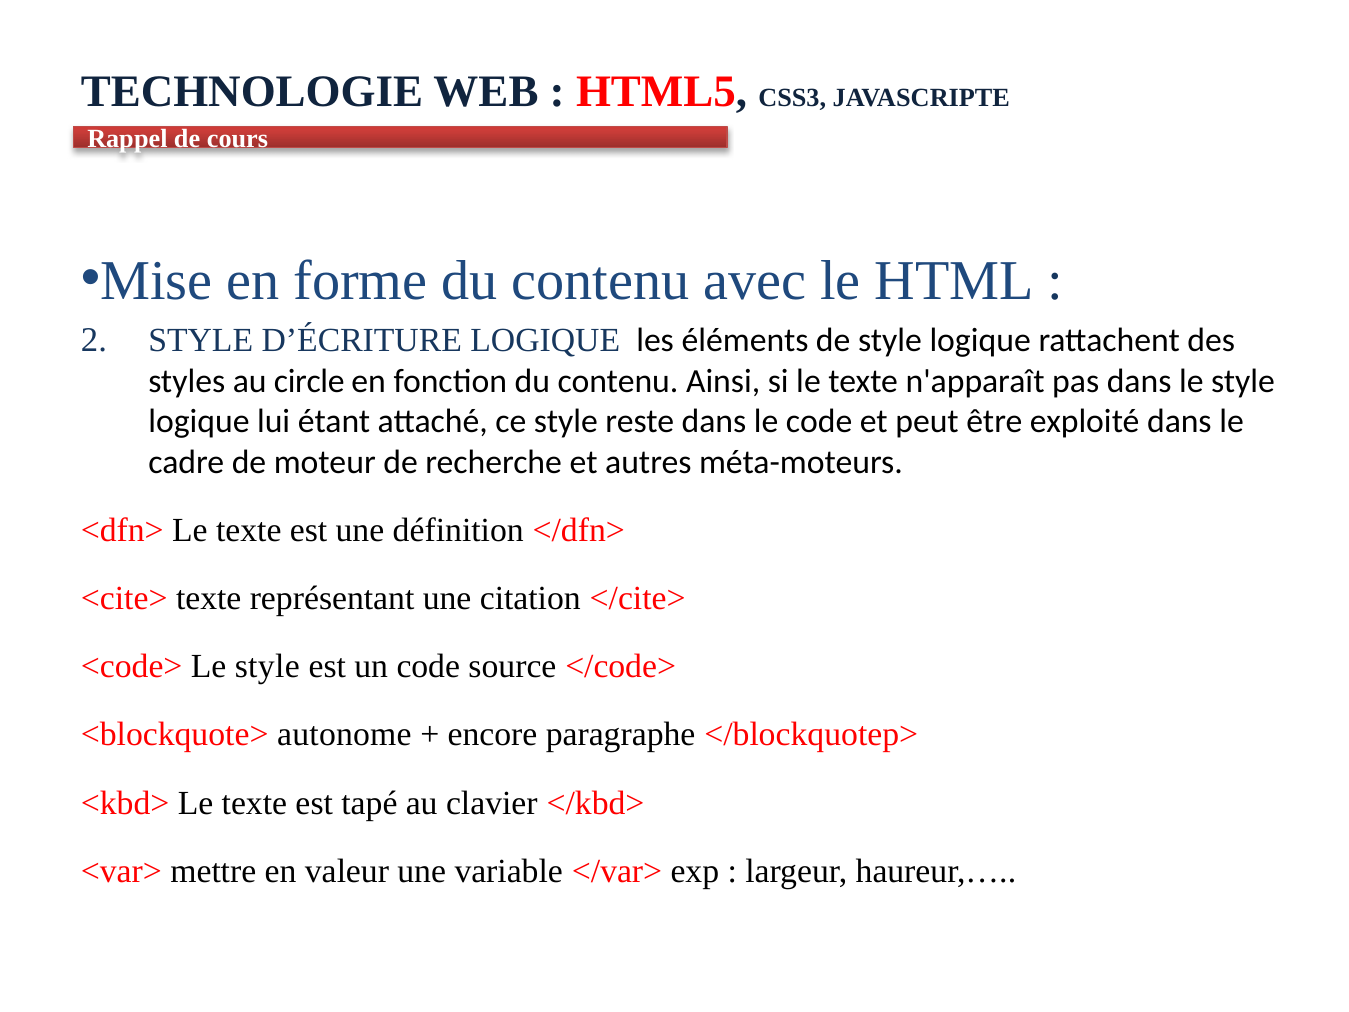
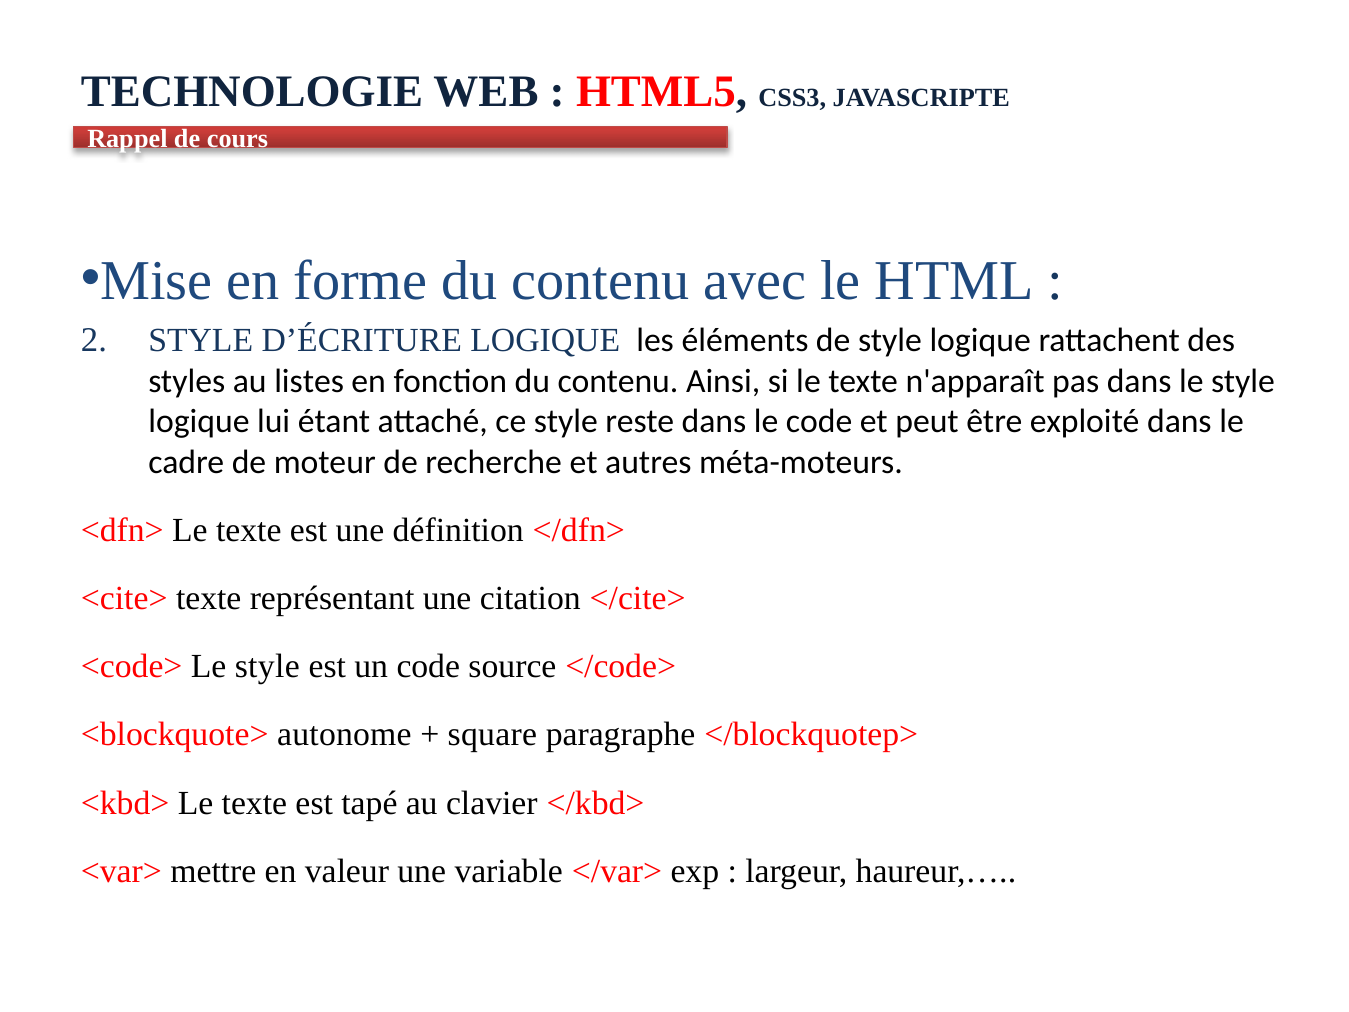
circle: circle -> listes (309, 381)
encore: encore -> square (492, 735)
